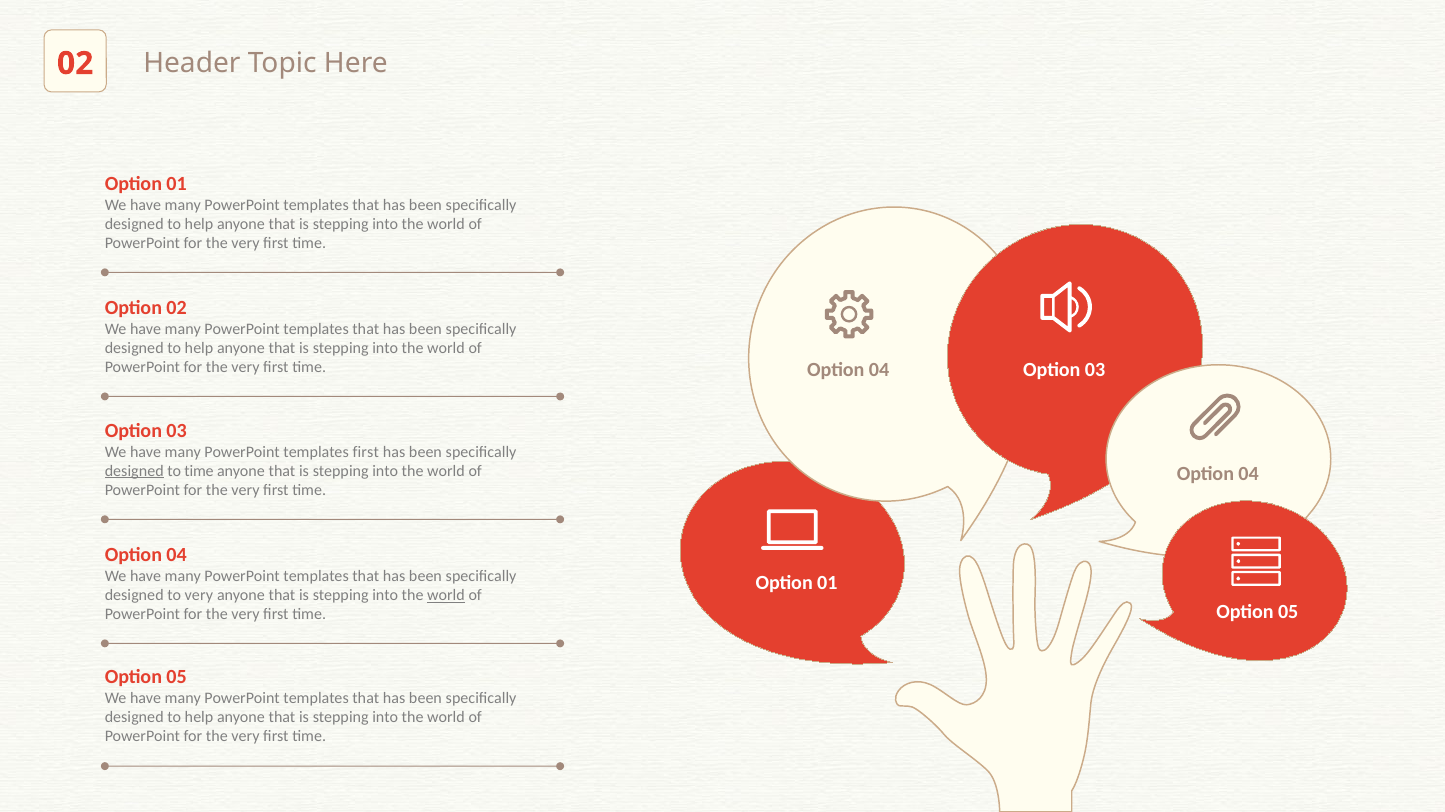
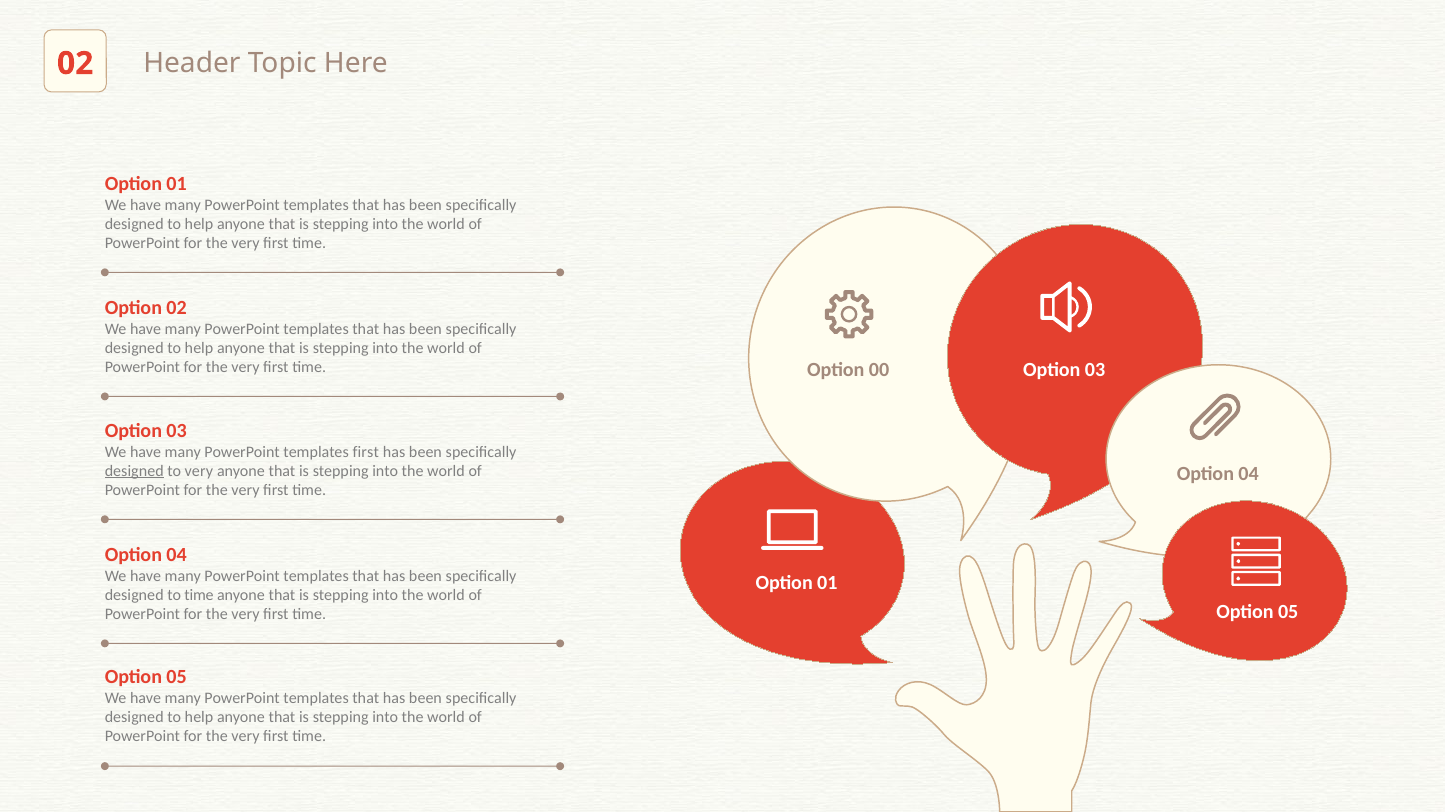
04: 04 -> 00 (879, 370)
to time: time -> very (199, 471)
to very: very -> time (199, 596)
world underline: present -> none (446, 596)
